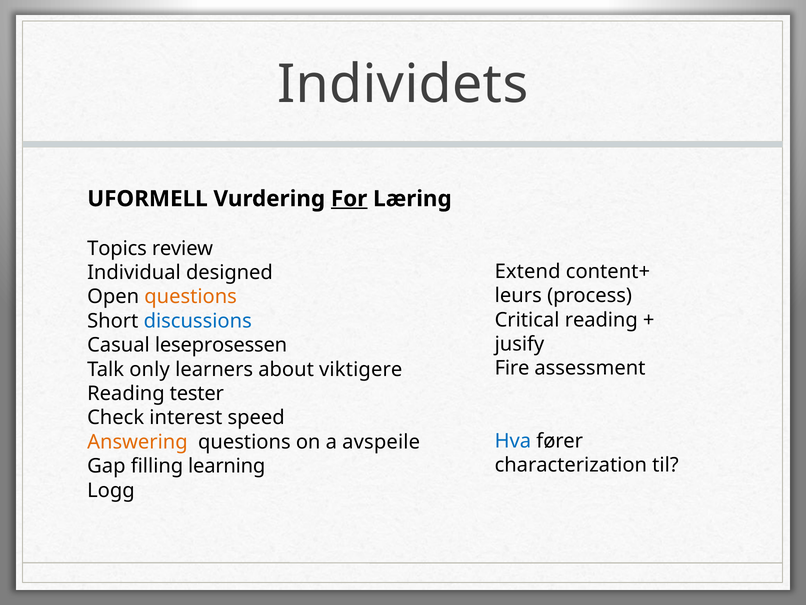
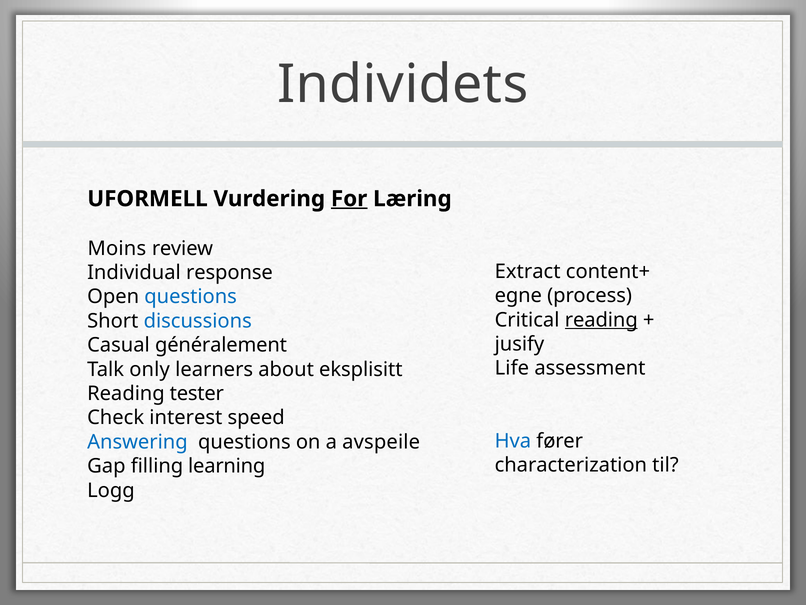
Topics: Topics -> Moins (117, 248)
Extend: Extend -> Extract (528, 271)
designed: designed -> response (229, 272)
leurs: leurs -> egne (518, 295)
questions colour: orange -> blue (191, 297)
reading underline: none -> present (601, 320)
leseprosessen: leseprosessen -> généralement (221, 345)
Fire: Fire -> Life (512, 368)
viktigere: viktigere -> eksplisitt (361, 369)
Answering colour: orange -> blue (137, 442)
